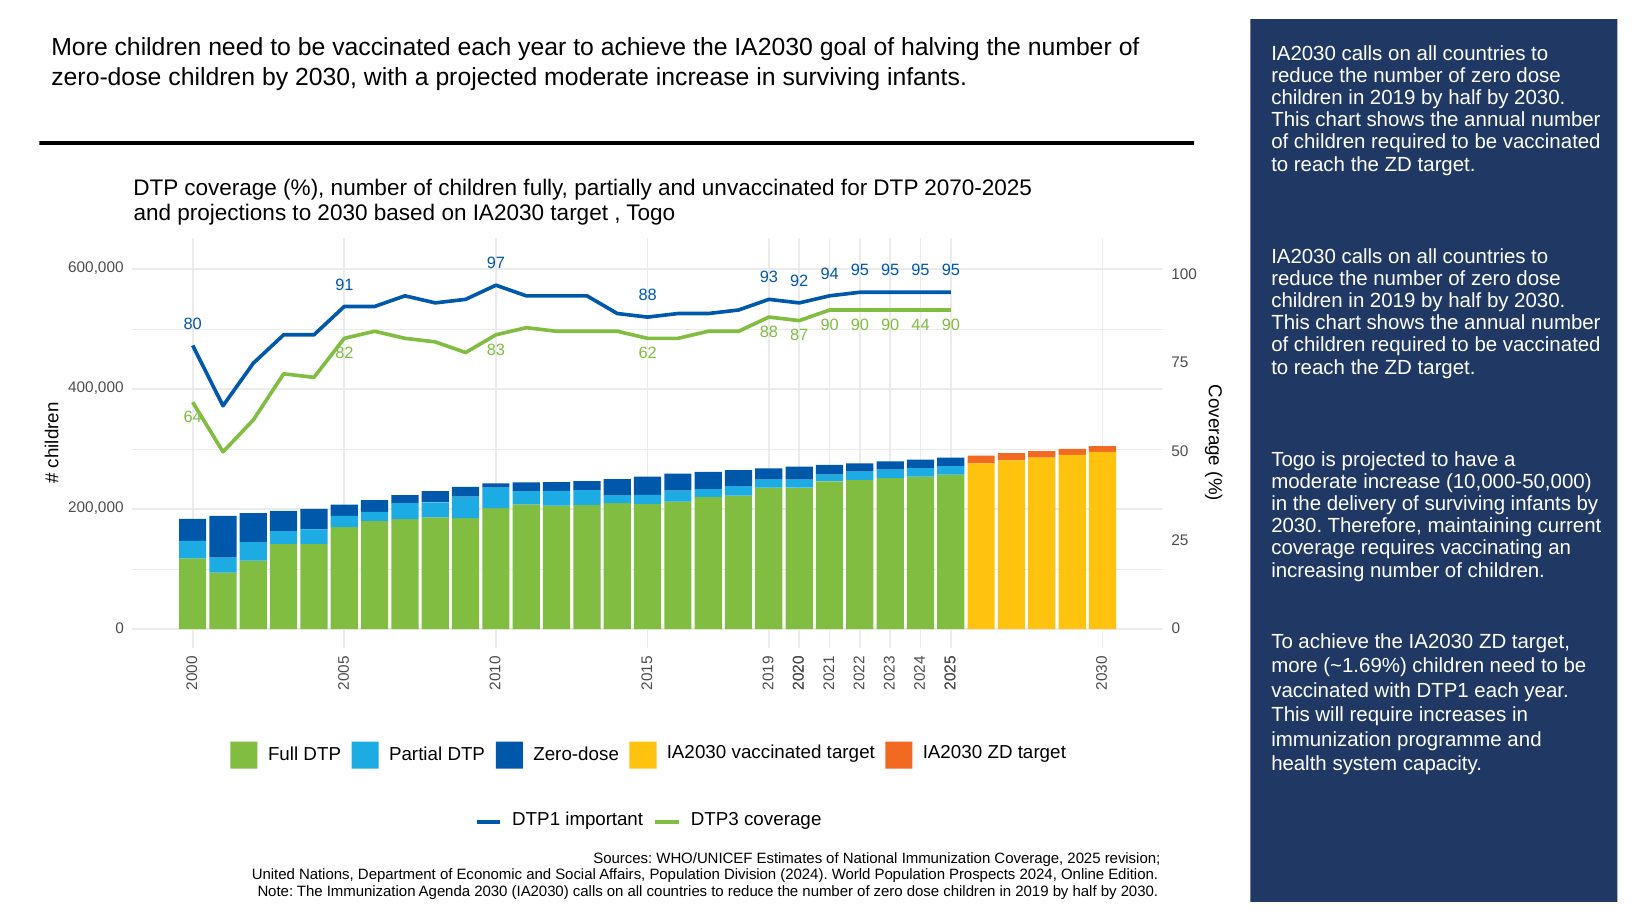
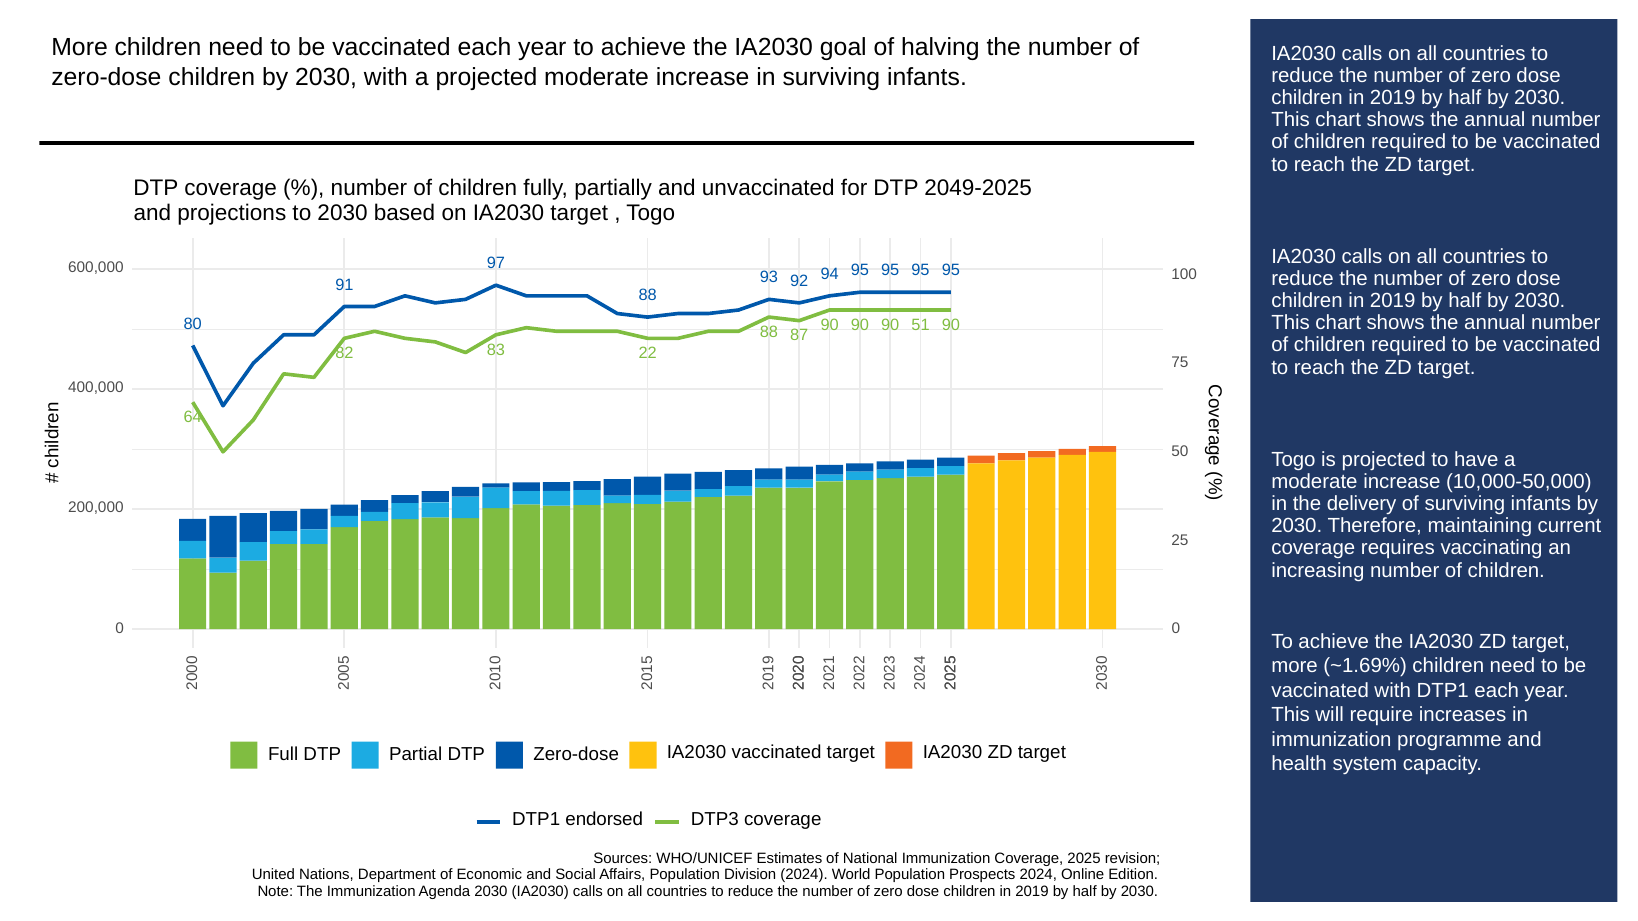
2070-2025: 2070-2025 -> 2049-2025 (978, 189)
44: 44 -> 51 (921, 325)
62: 62 -> 22 (648, 353)
important: important -> endorsed (604, 820)
